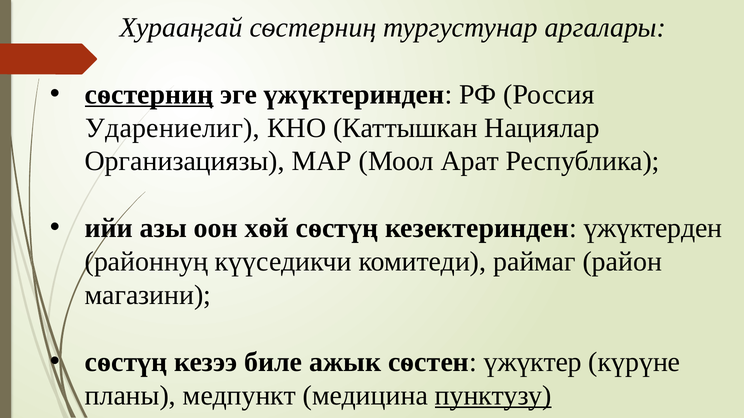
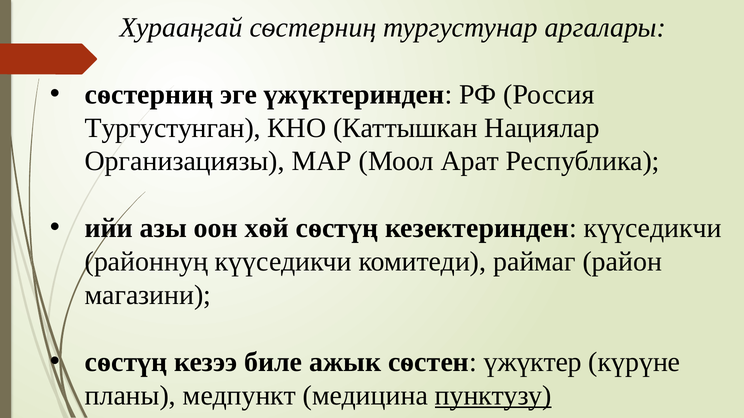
сѳстерниң underline: present -> none (149, 94)
Ударениелиг: Ударениелиг -> Тургустунган (173, 128)
кезектеринден үжүктерден: үжүктерден -> күүседикчи (653, 228)
